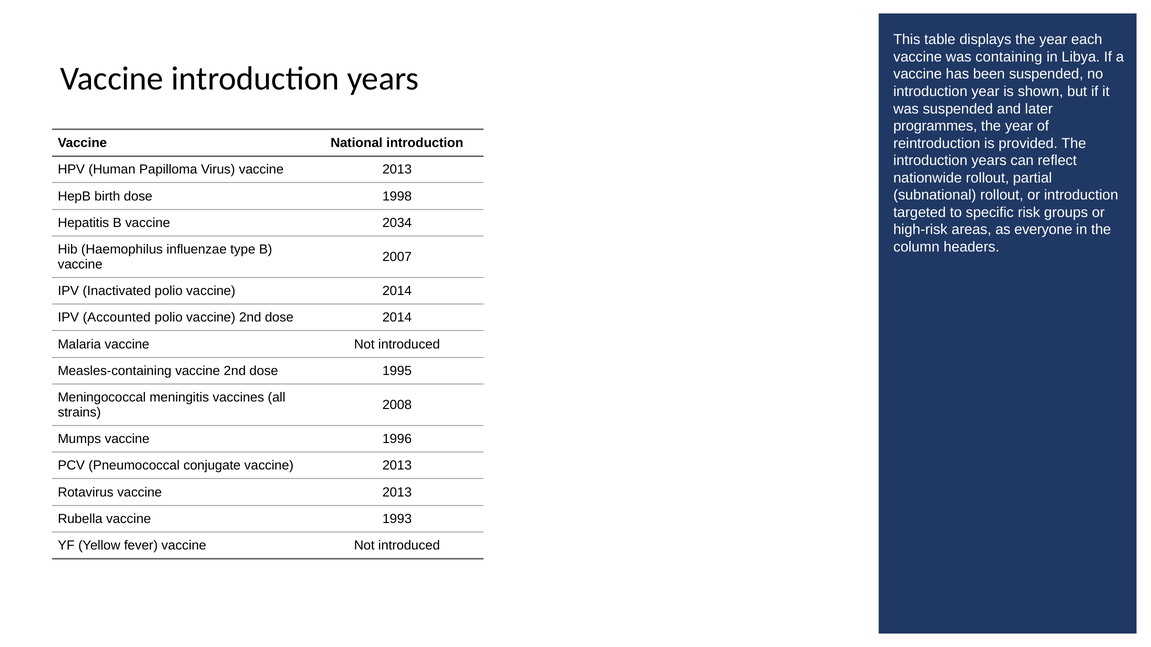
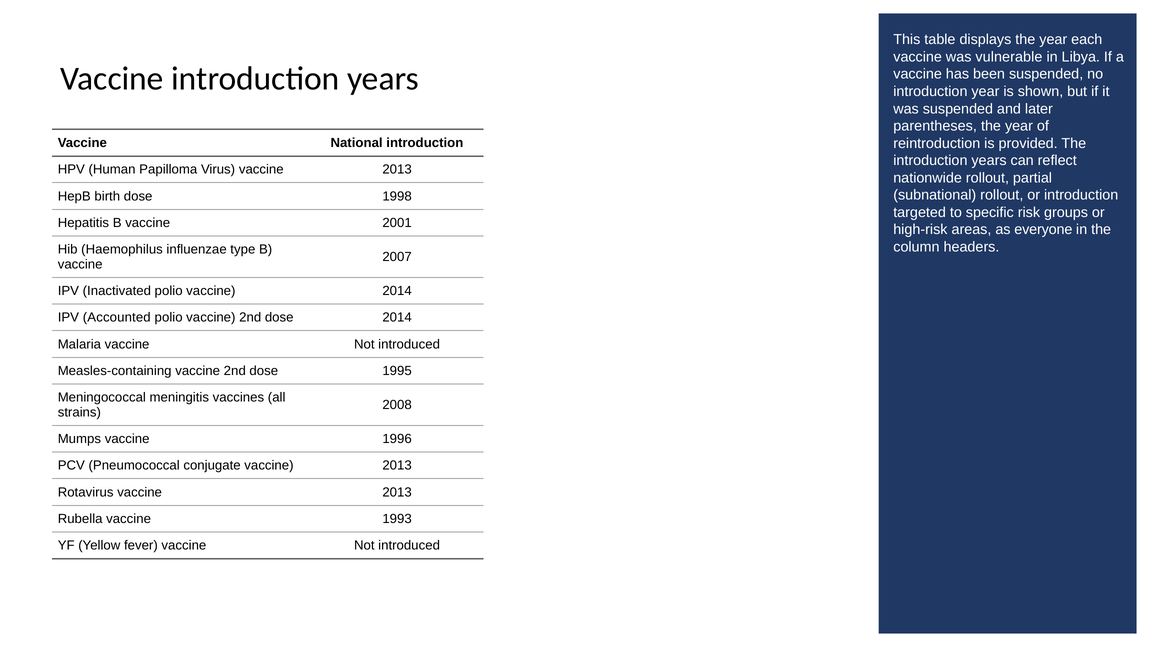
containing: containing -> vulnerable (1009, 57)
programmes: programmes -> parentheses (935, 126)
2034: 2034 -> 2001 (397, 223)
